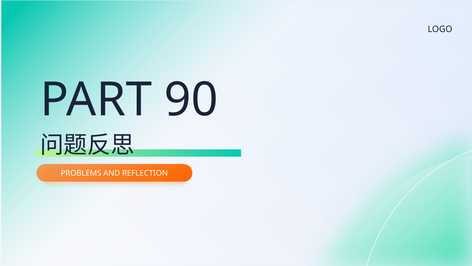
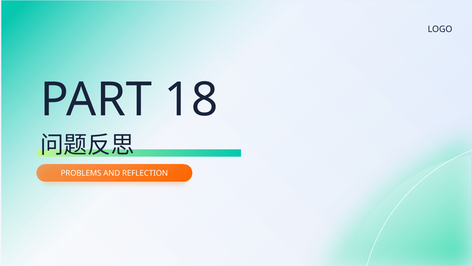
90: 90 -> 18 (191, 100)
